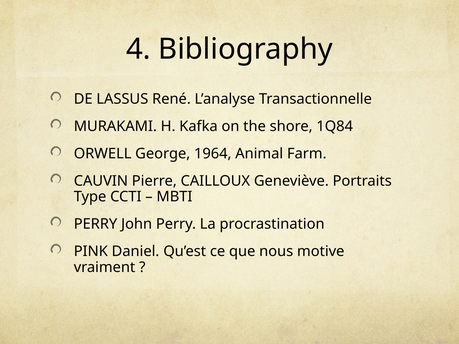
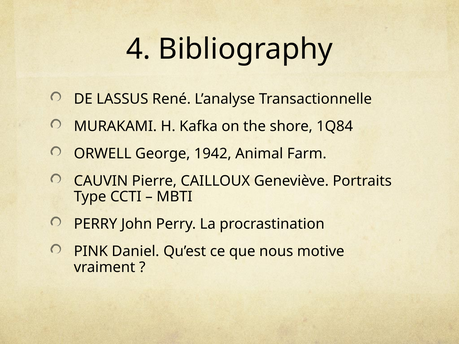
1964: 1964 -> 1942 (213, 154)
